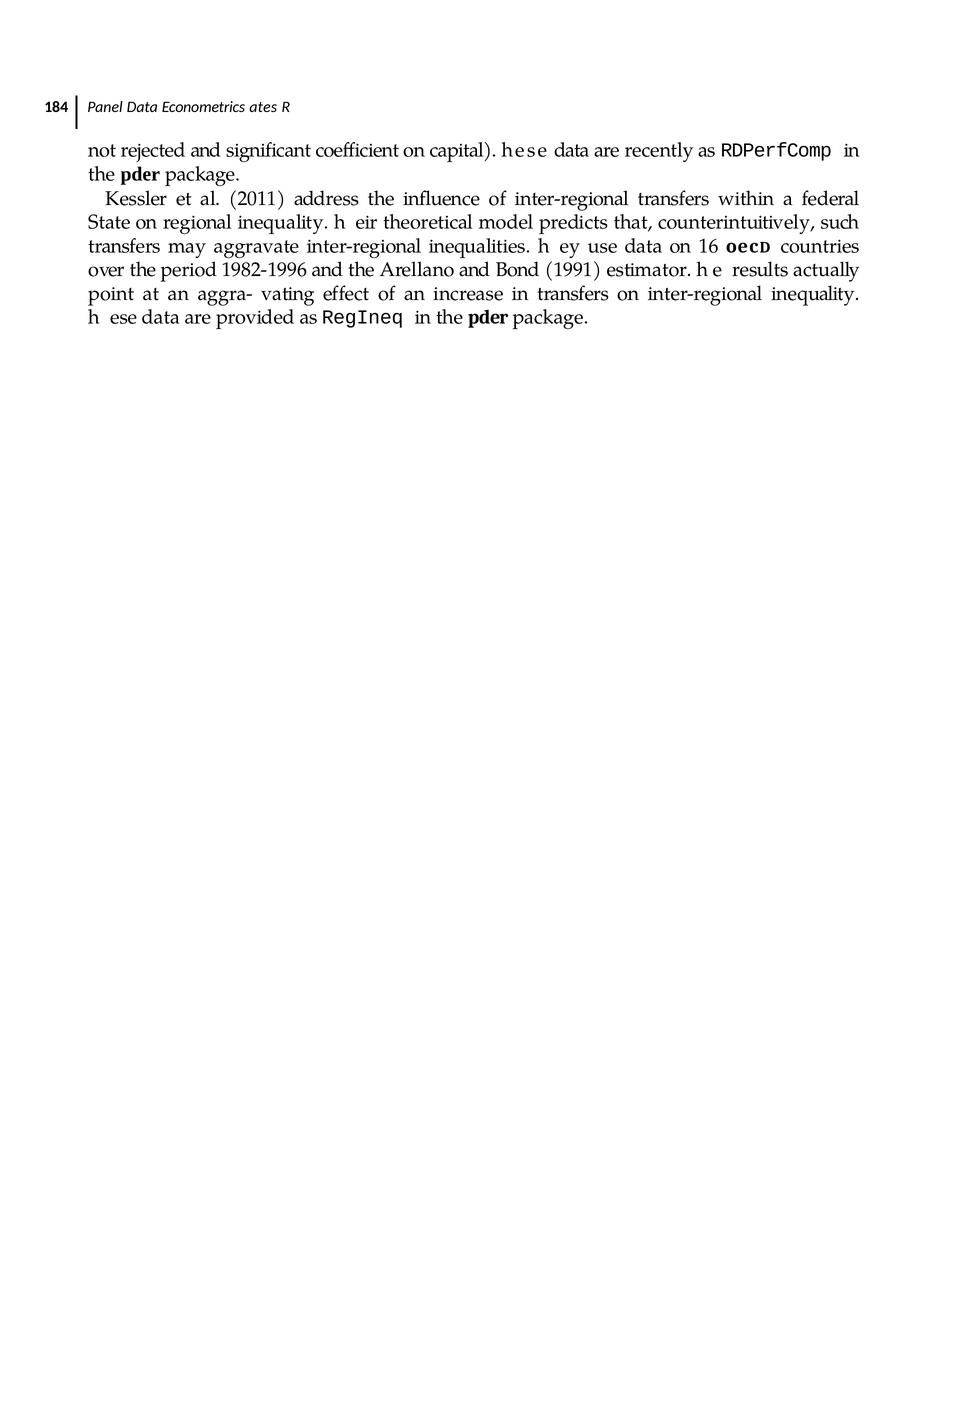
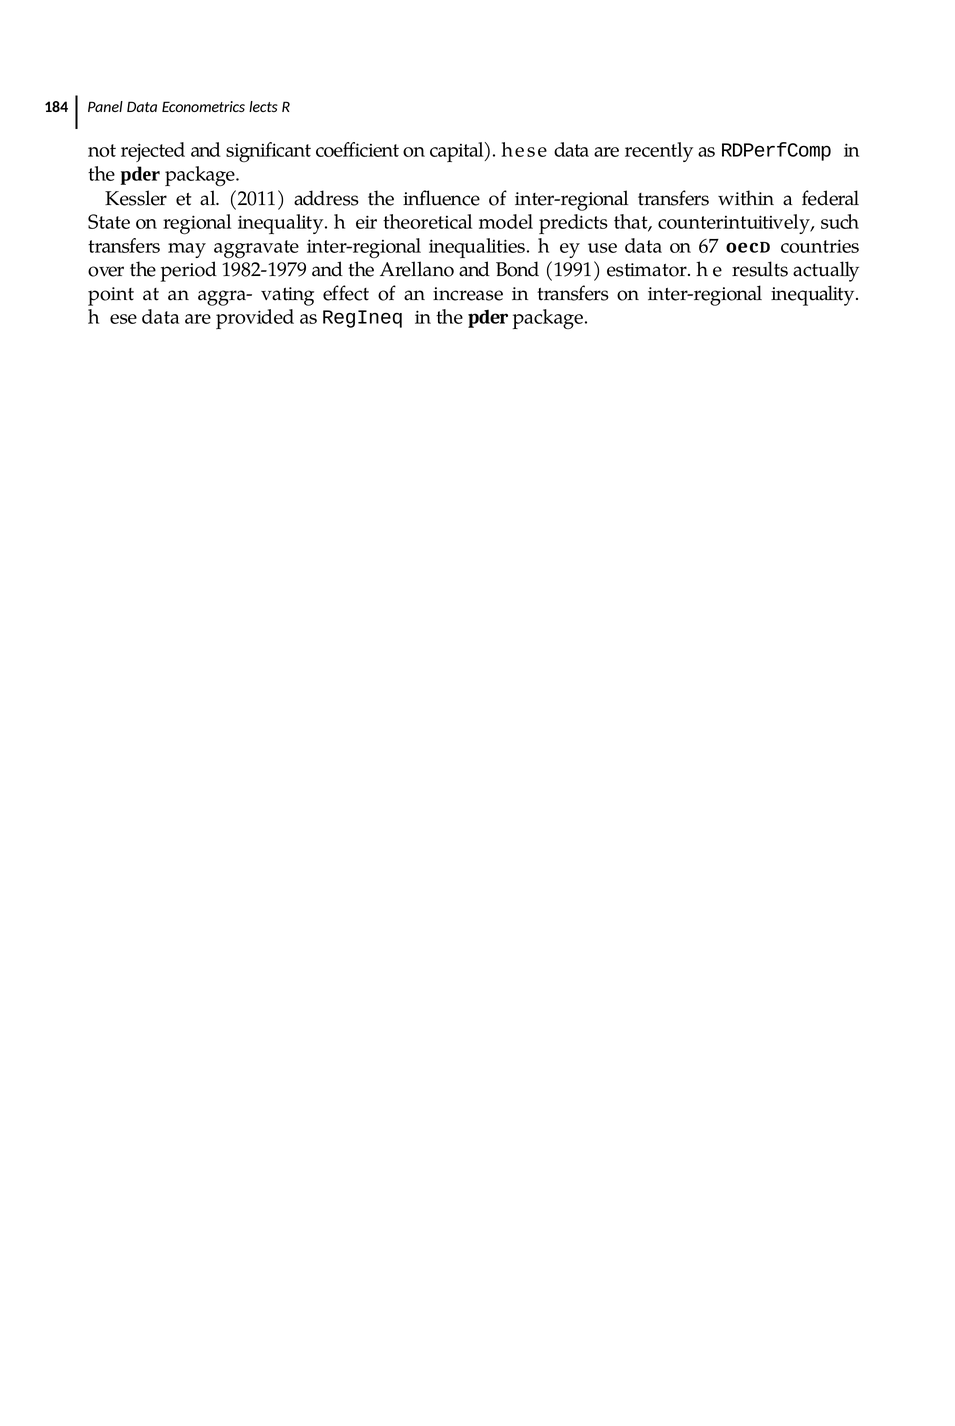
ates: ates -> lects (263, 107)
16: 16 -> 67 (709, 246)
1982-1996: 1982-1996 -> 1982-1979 (264, 270)
